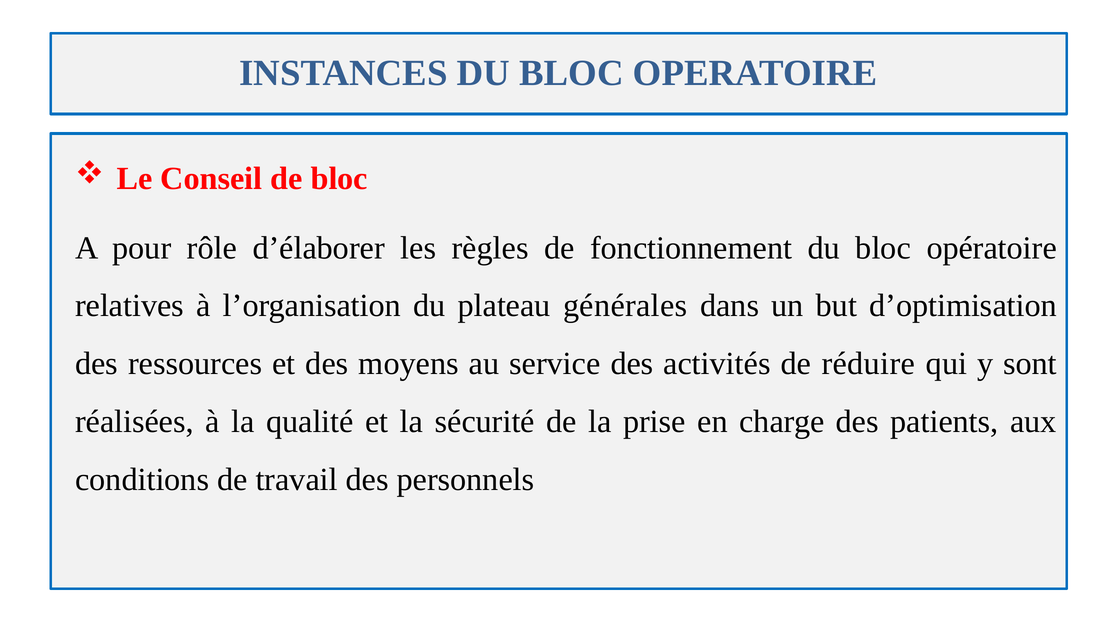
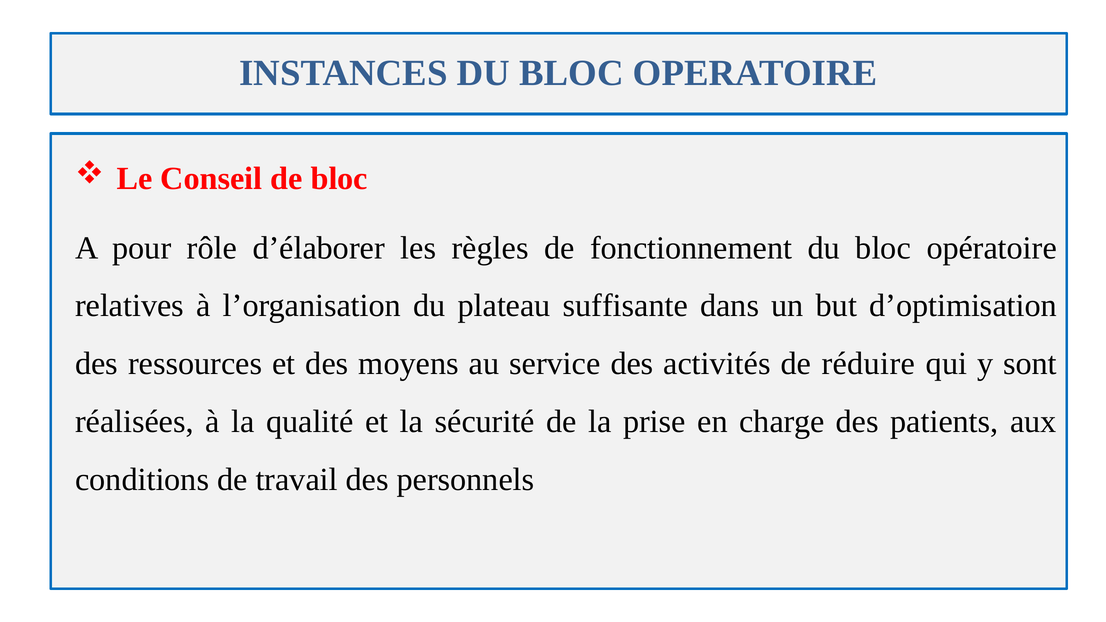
générales: générales -> suffisante (625, 306)
